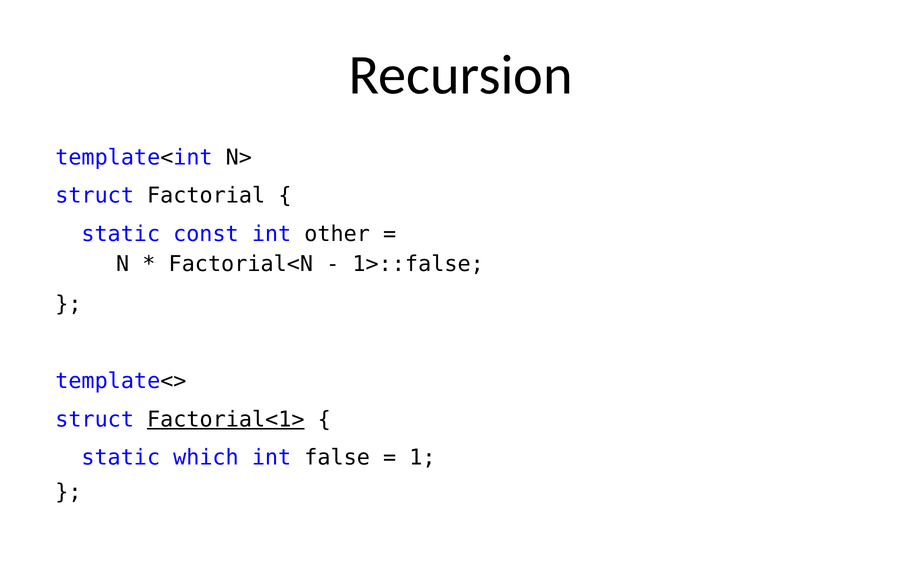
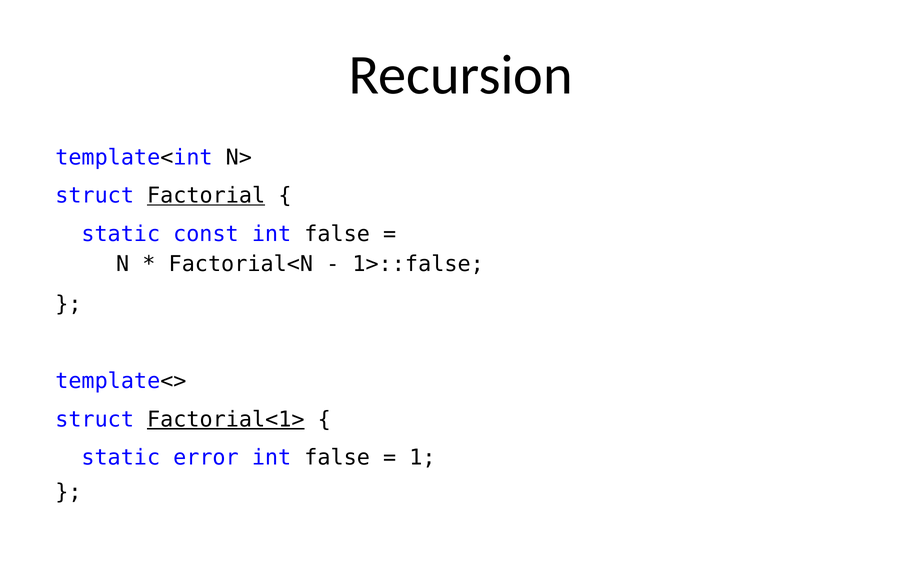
Factorial underline: none -> present (206, 196)
const int other: other -> false (337, 234)
which: which -> error (206, 458)
